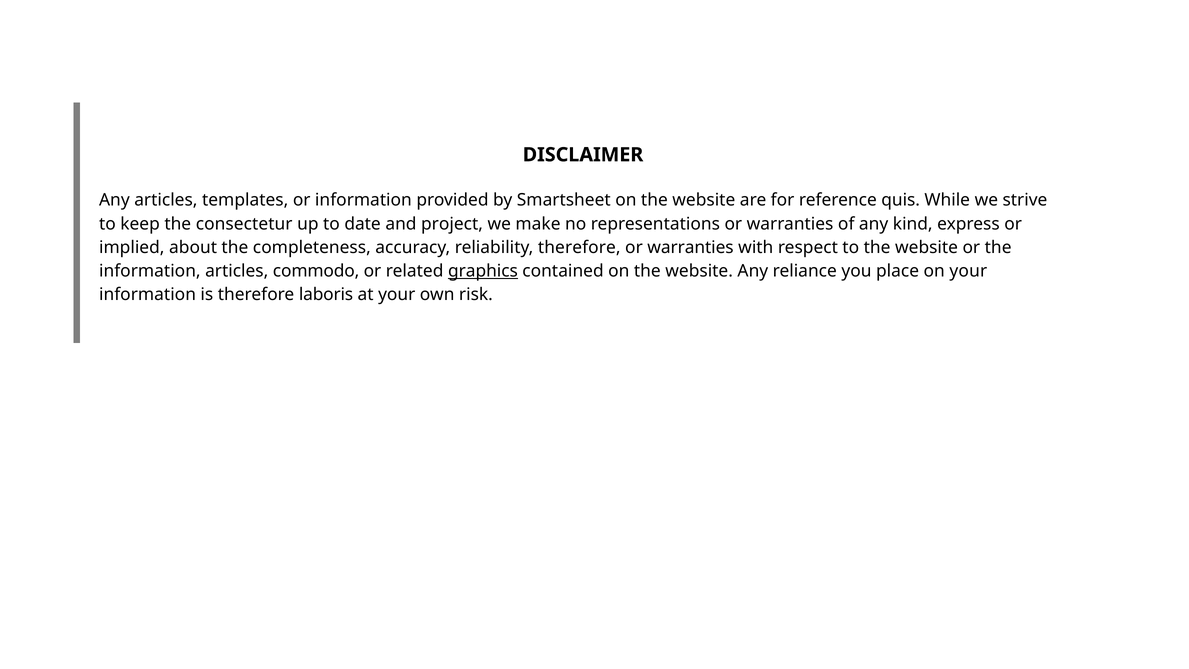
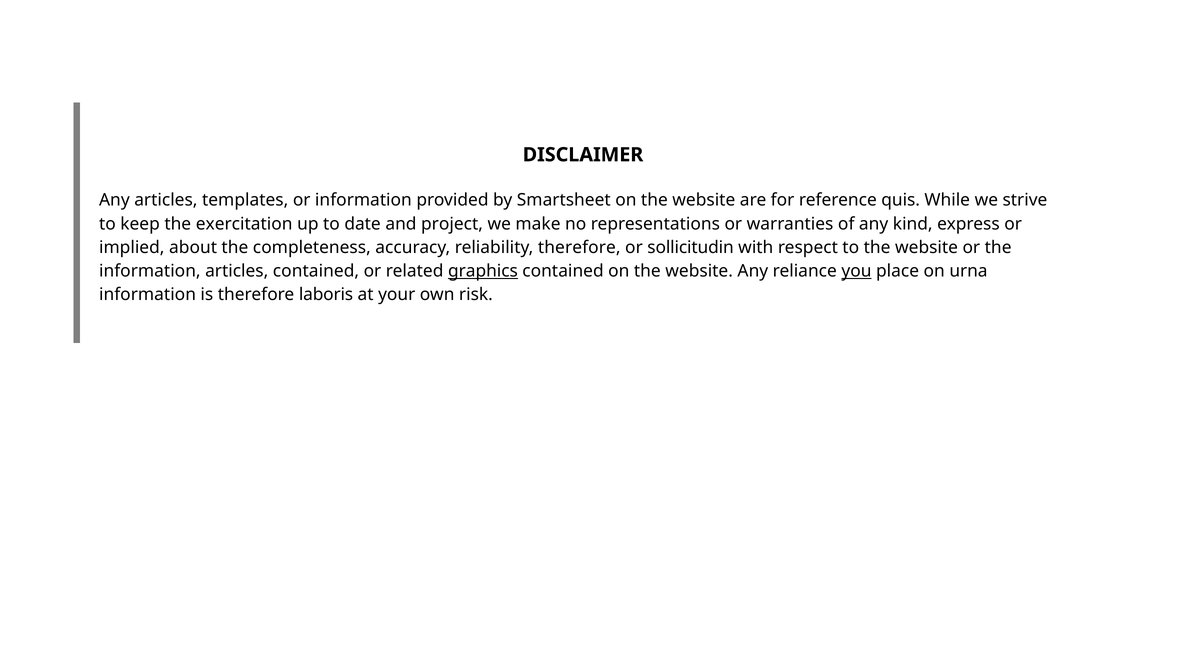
consectetur: consectetur -> exercitation (244, 224)
warranties: warranties -> sollicitudin (691, 247)
articles commodo: commodo -> contained (316, 271)
you underline: none -> present (856, 271)
on your: your -> urna (968, 271)
